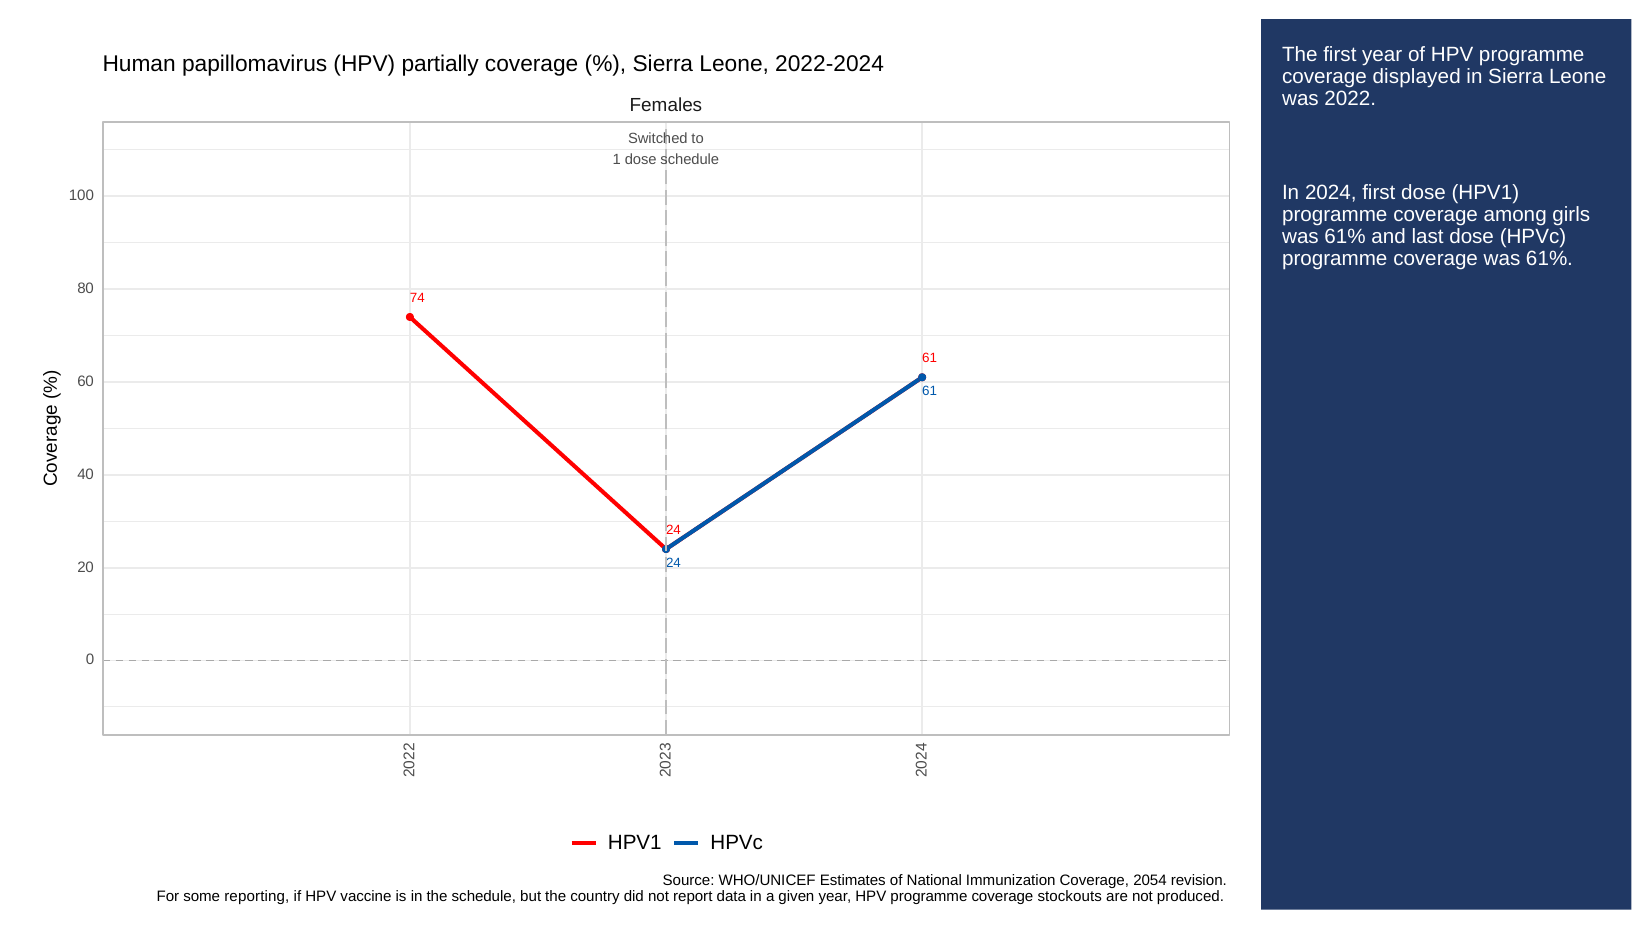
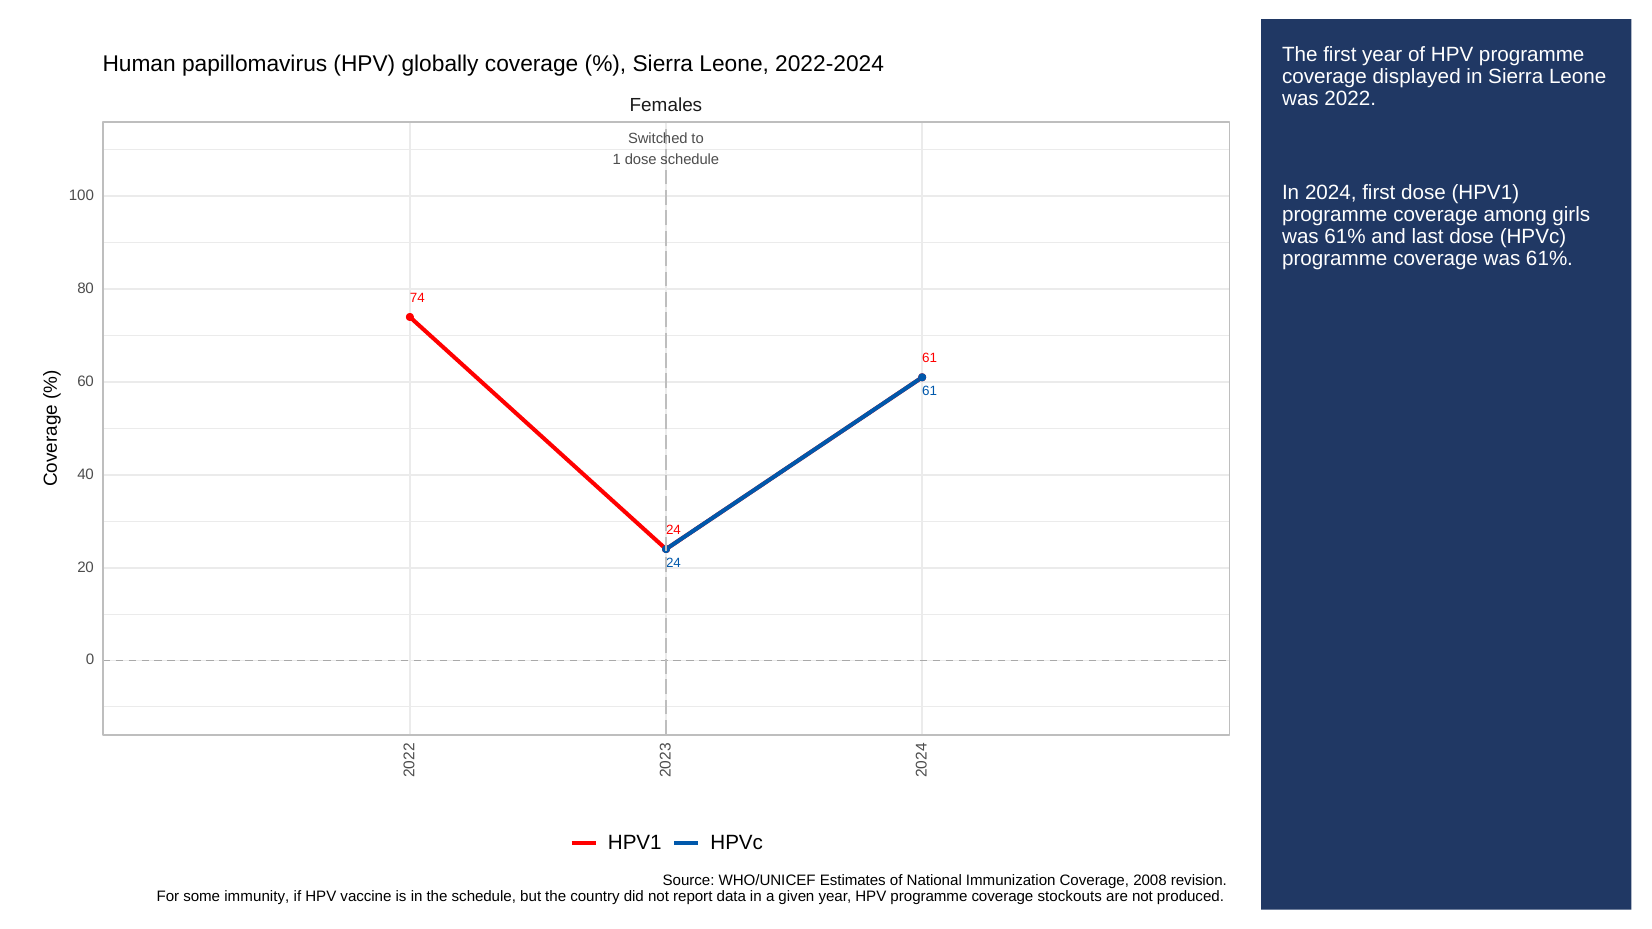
partially: partially -> globally (440, 64)
2054: 2054 -> 2008 (1150, 880)
reporting: reporting -> immunity (257, 897)
